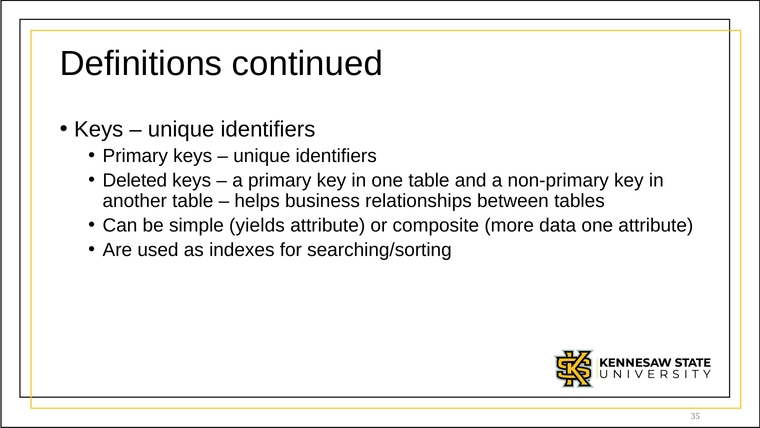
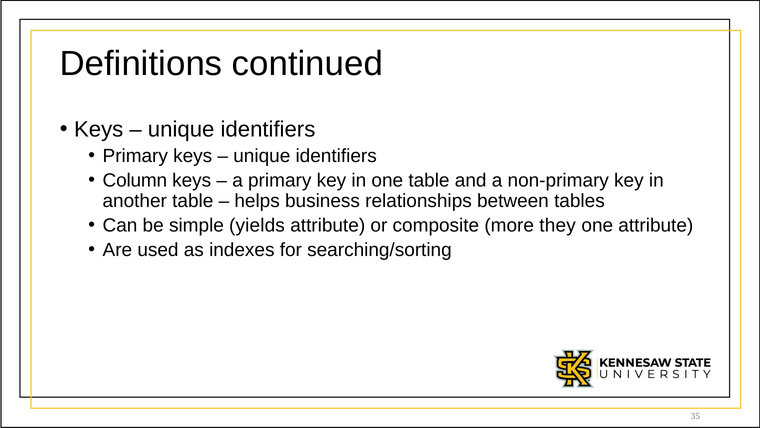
Deleted: Deleted -> Column (135, 180)
data: data -> they (558, 225)
